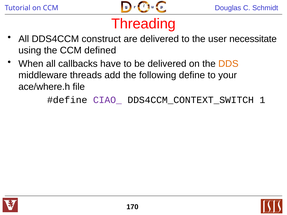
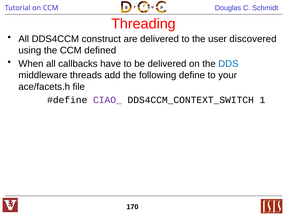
necessitate: necessitate -> discovered (253, 39)
DDS colour: orange -> blue (228, 64)
ace/where.h: ace/where.h -> ace/facets.h (44, 87)
